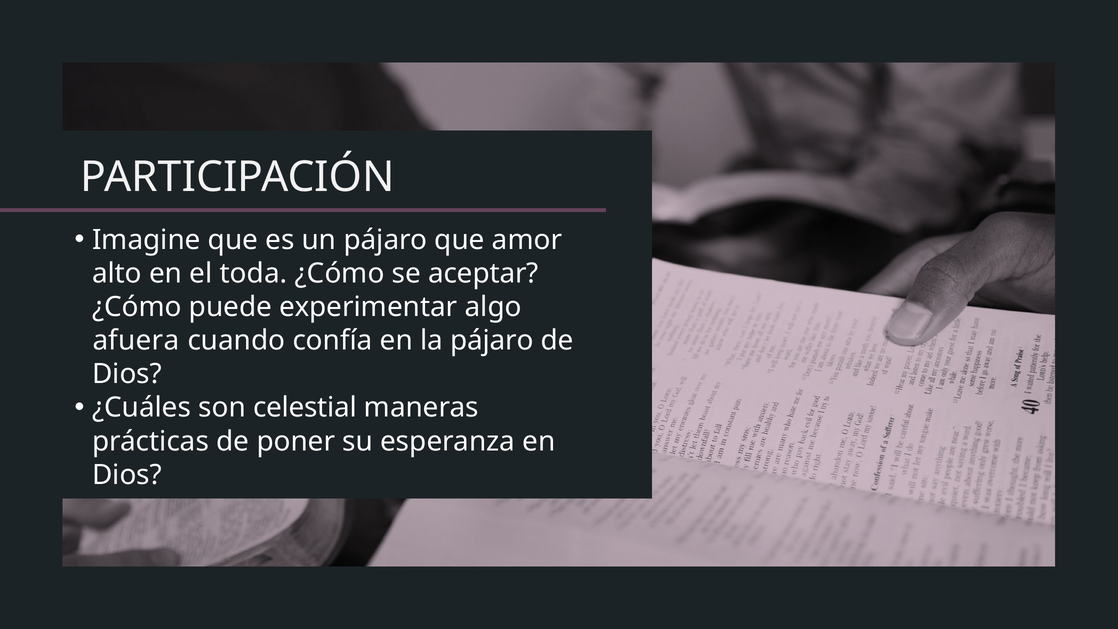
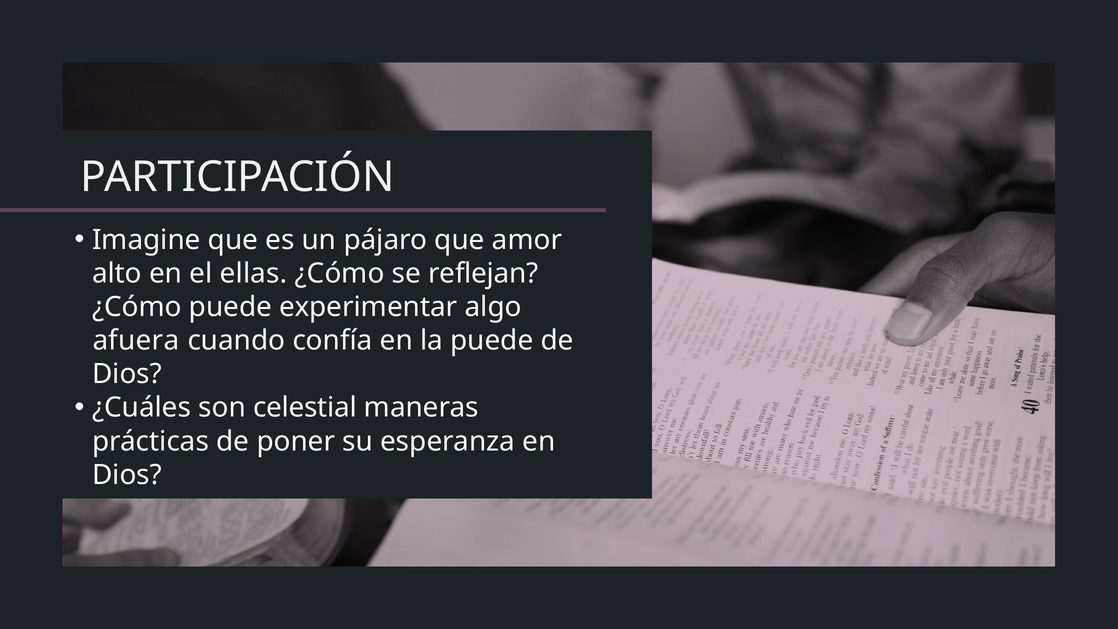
toda: toda -> ellas (254, 274)
aceptar: aceptar -> reflejan (483, 274)
la pájaro: pájaro -> puede (492, 341)
